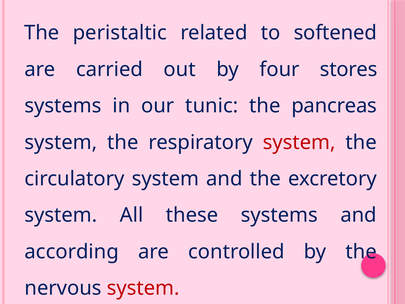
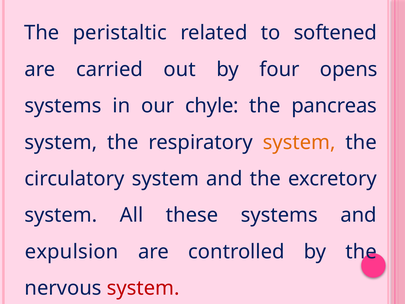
stores: stores -> opens (349, 69)
tunic: tunic -> chyle (212, 106)
system colour: red -> orange (299, 142)
according: according -> expulsion (72, 252)
